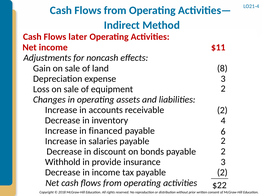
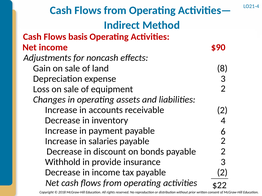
later: later -> basis (78, 37)
$11: $11 -> $90 (218, 48)
financed: financed -> payment (106, 131)
